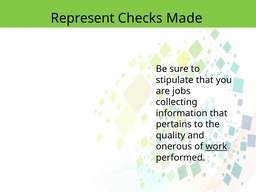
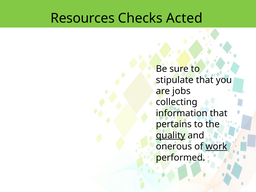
Represent: Represent -> Resources (83, 18)
Made: Made -> Acted (184, 18)
quality underline: none -> present (171, 135)
